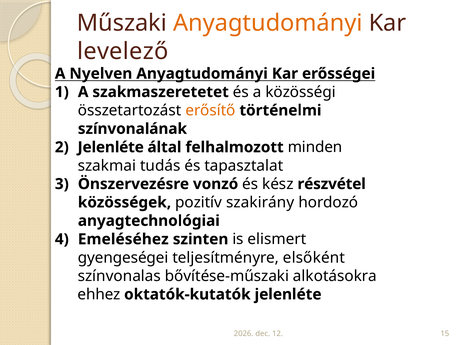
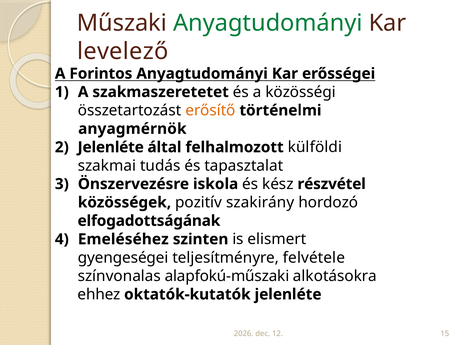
Anyagtudományi colour: orange -> green (268, 23)
Nyelven: Nyelven -> Forintos (101, 74)
színvonalának: színvonalának -> anyagmérnök (132, 129)
minden: minden -> külföldi (315, 147)
vonzó: vonzó -> iskola (216, 184)
anyagtechnológiai: anyagtechnológiai -> elfogadottságának (149, 221)
elsőként: elsőként -> felvétele (314, 258)
bővítése-műszaki: bővítése-műszaki -> alapfokú-műszaki (227, 276)
